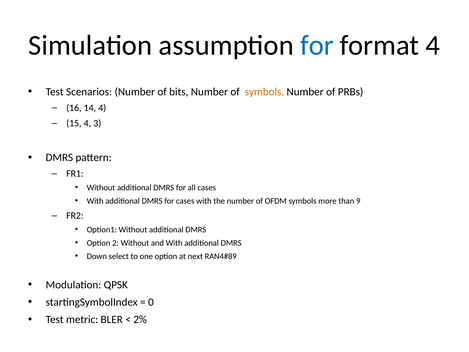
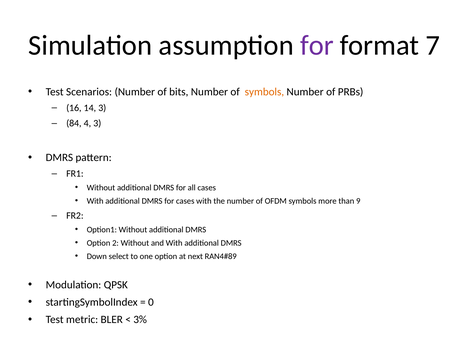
for colour: blue -> purple (317, 45)
format 4: 4 -> 7 (433, 45)
14 4: 4 -> 3 (102, 108)
15: 15 -> 84 (74, 123)
2%: 2% -> 3% (140, 319)
